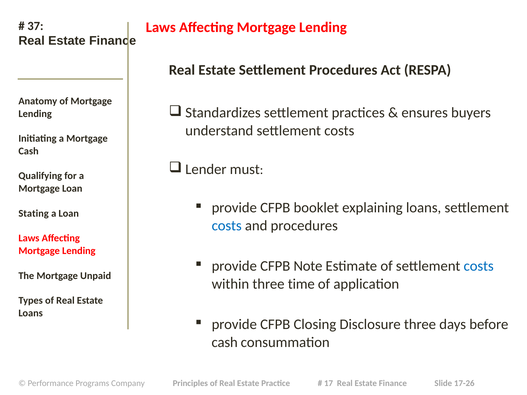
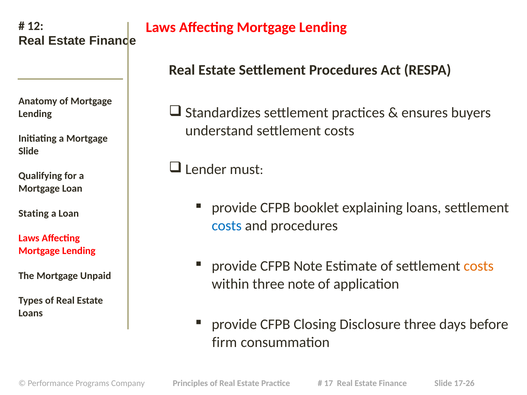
37: 37 -> 12 (35, 26)
Cash: Cash -> Slide (29, 151)
costs colour: blue -> orange (479, 266)
three time: time -> note (301, 284)
cash: cash -> firm (224, 342)
